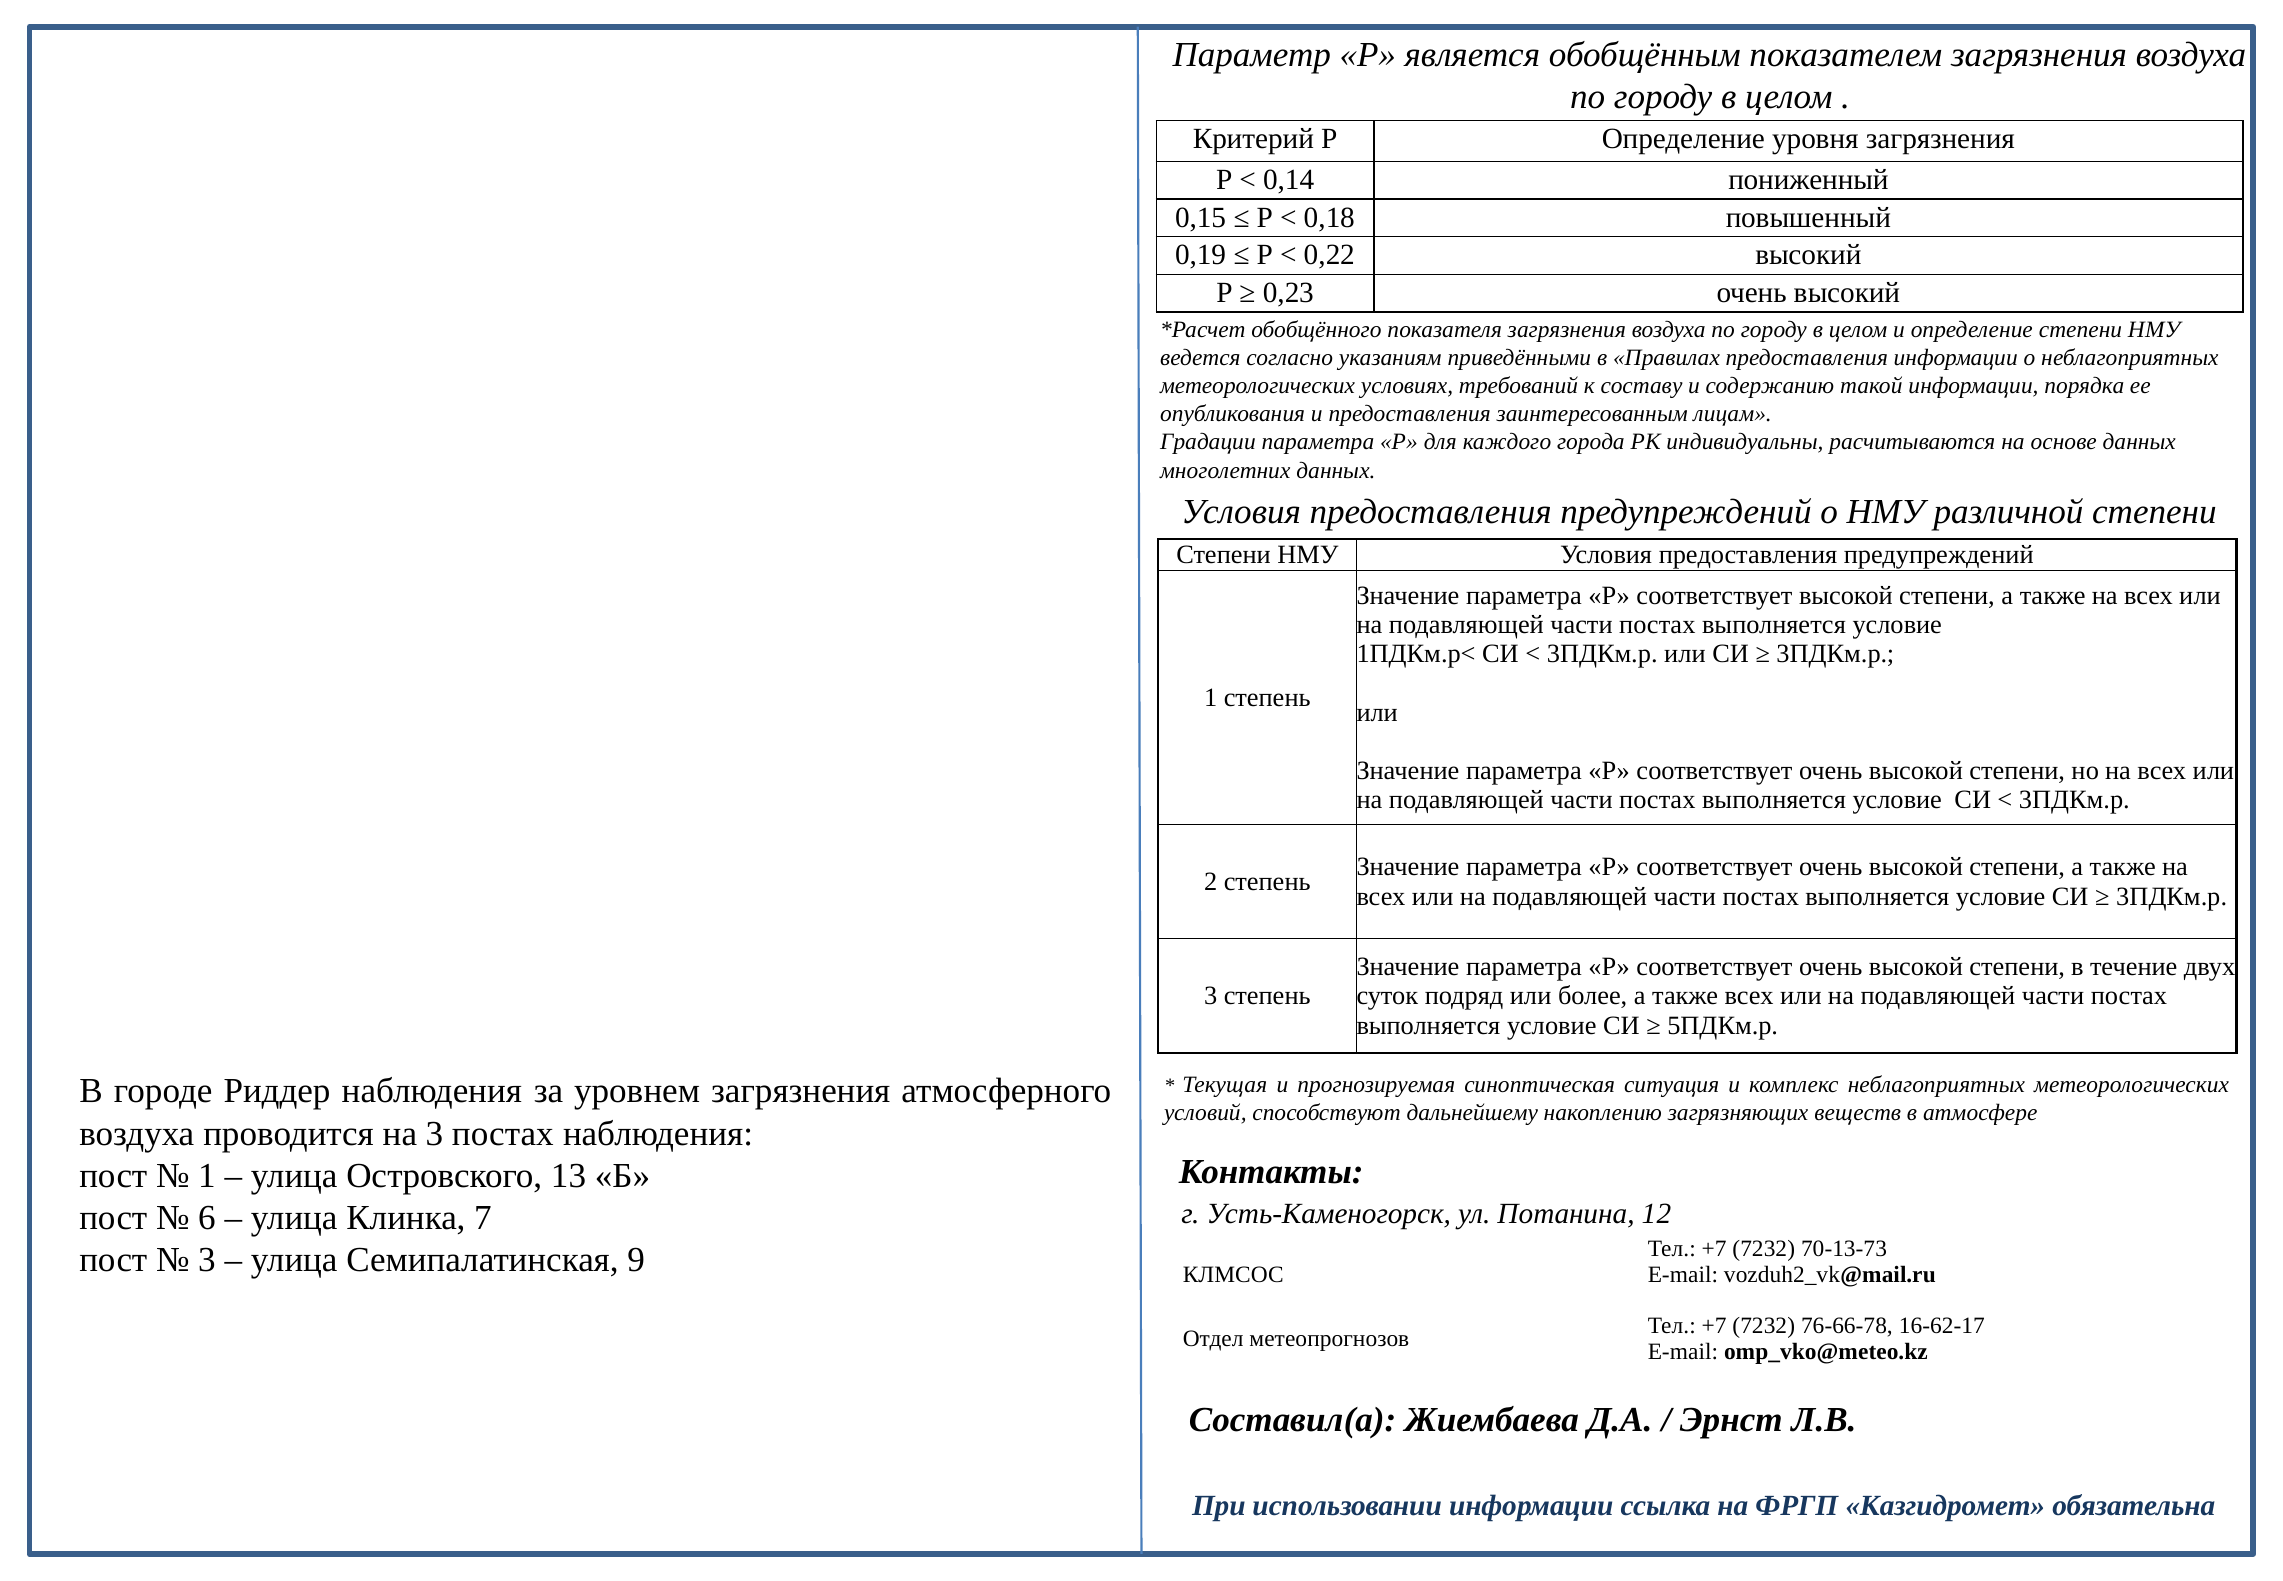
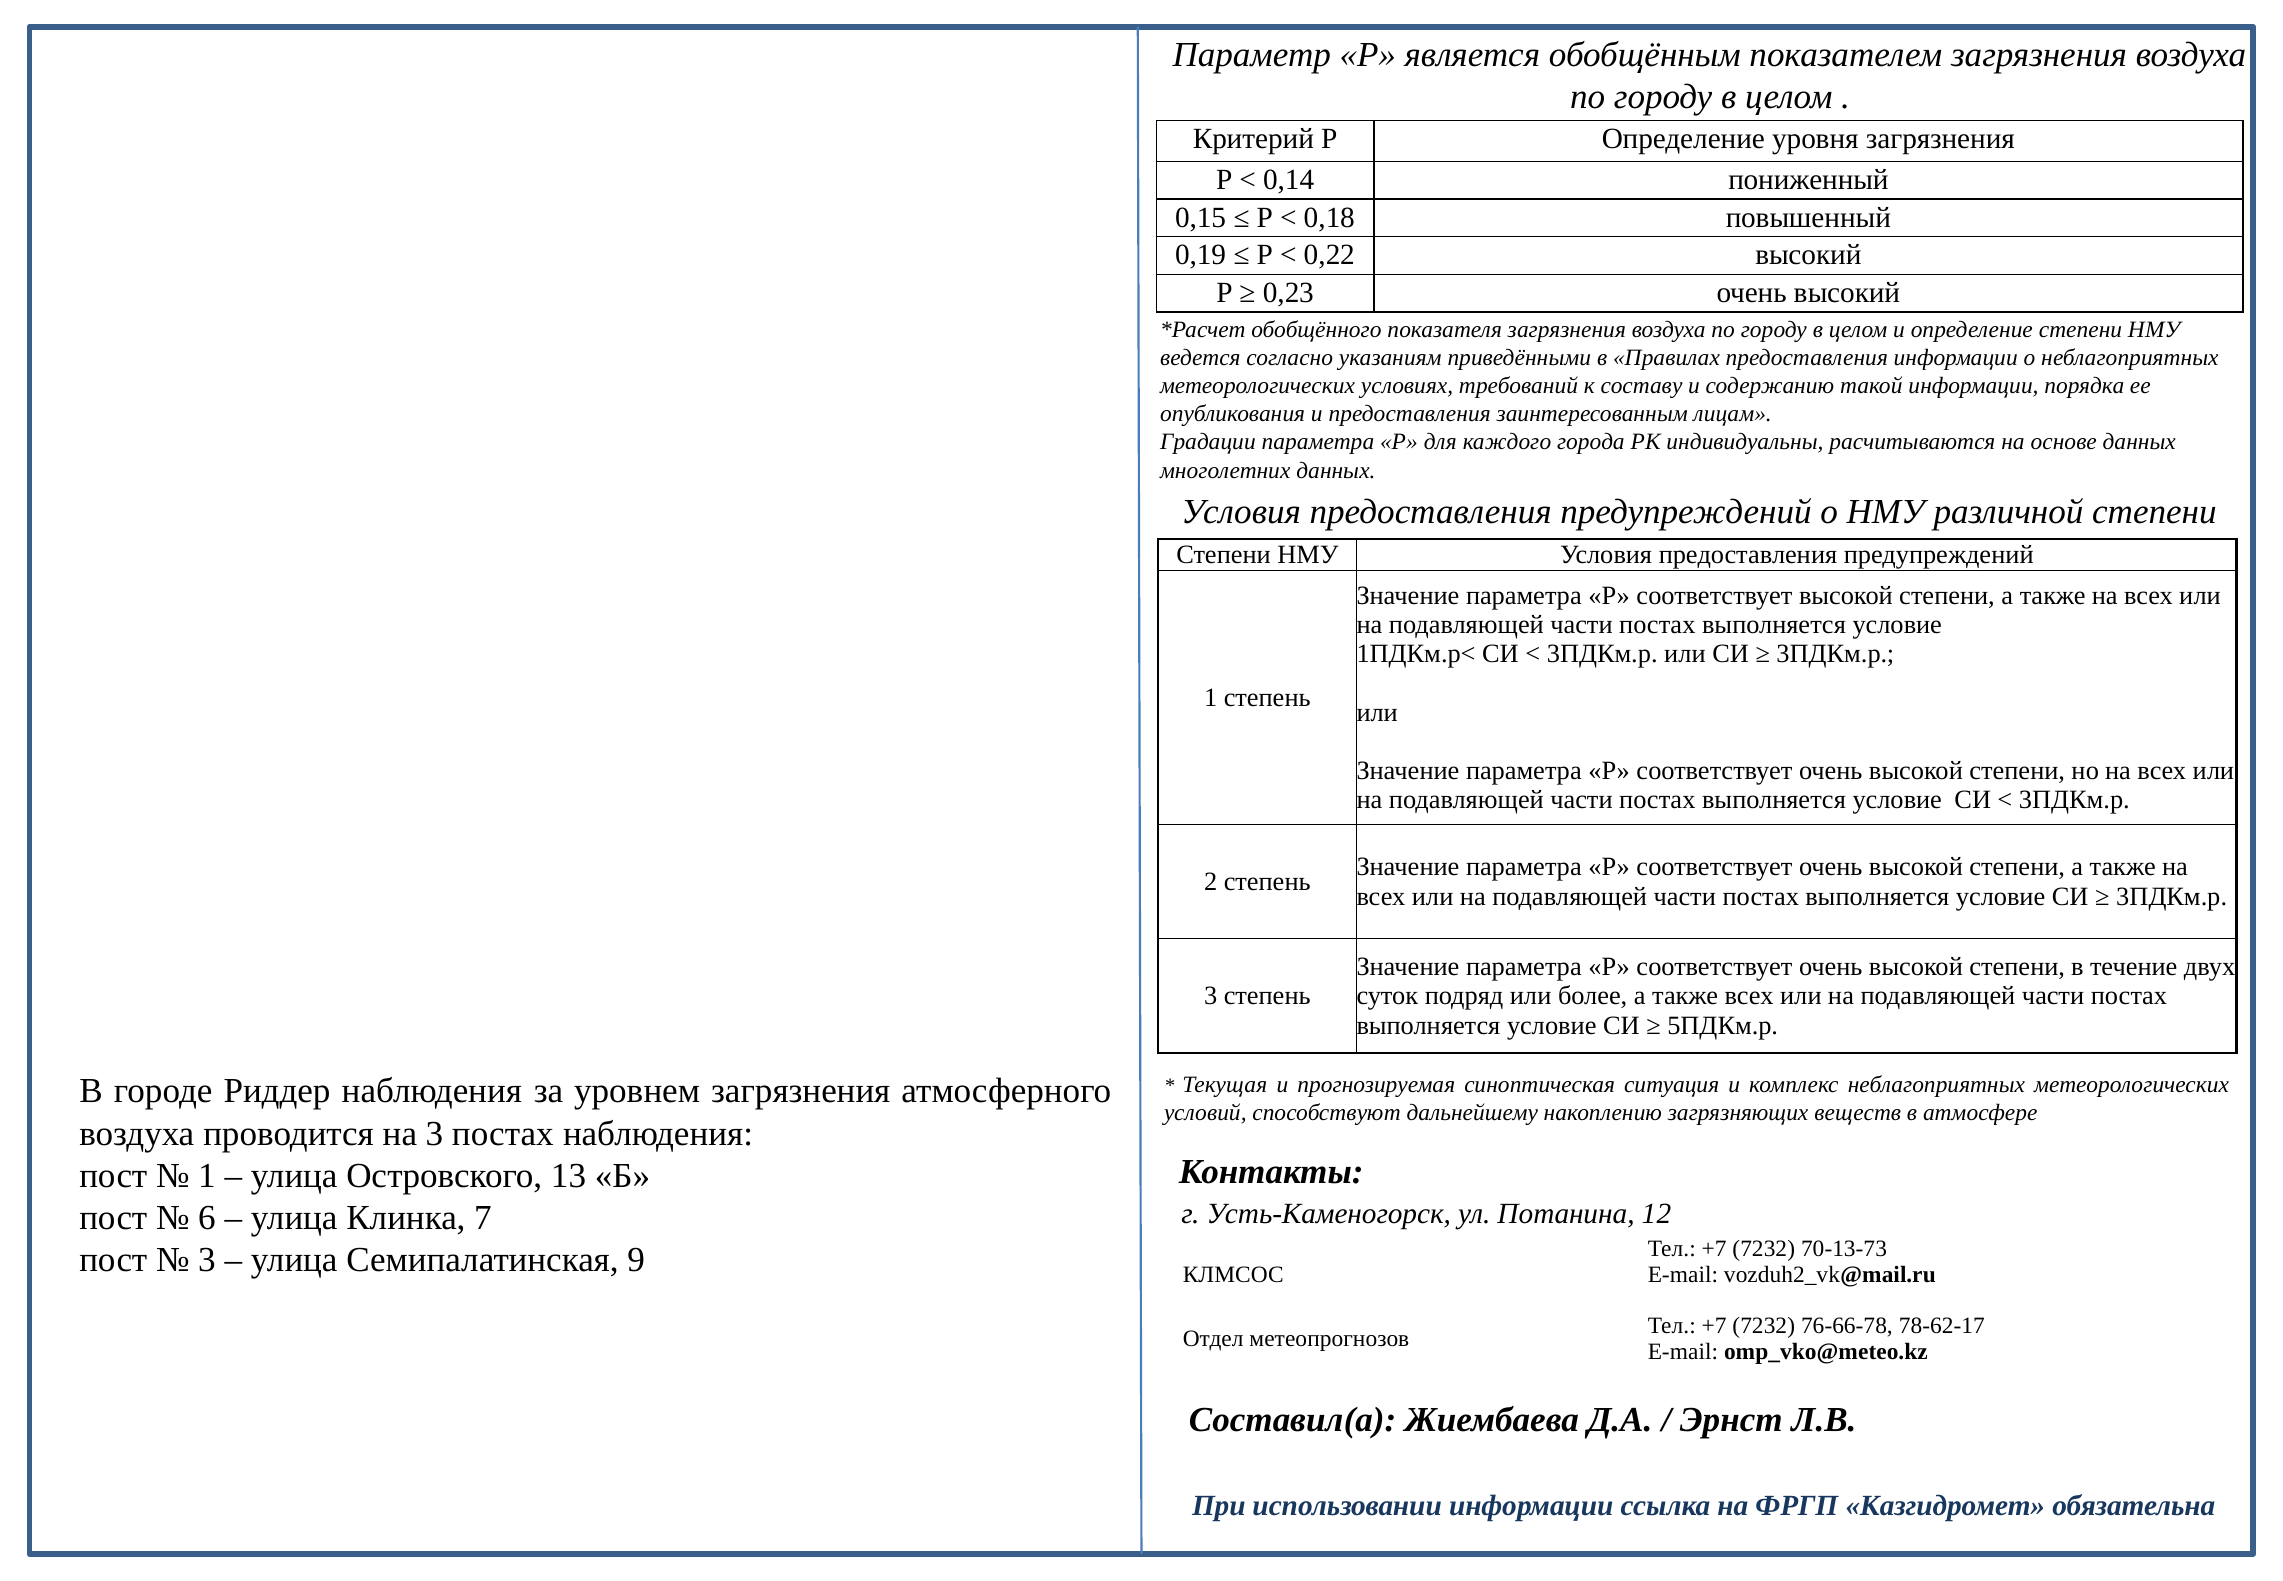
16-62-17: 16-62-17 -> 78-62-17 (1942, 1325)
